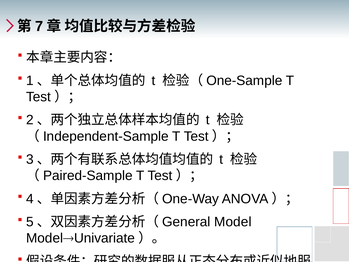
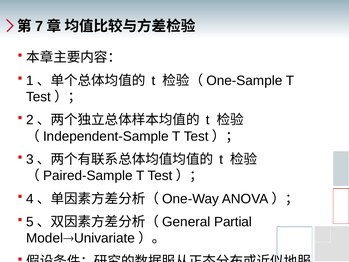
Model: Model -> Partial (233, 222)
